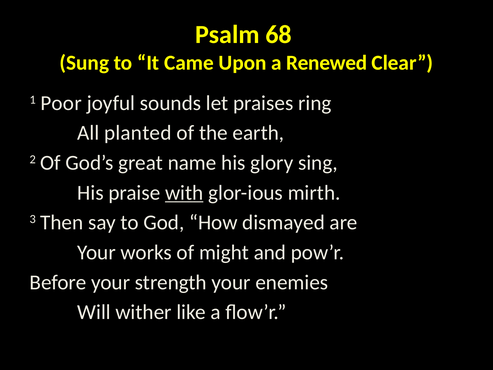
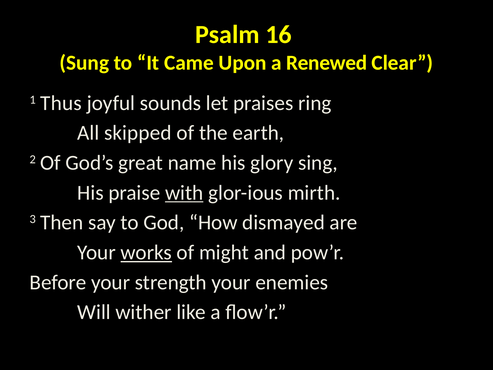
68: 68 -> 16 (279, 35)
Poor: Poor -> Thus (61, 103)
planted: planted -> skipped (138, 133)
works underline: none -> present (146, 252)
